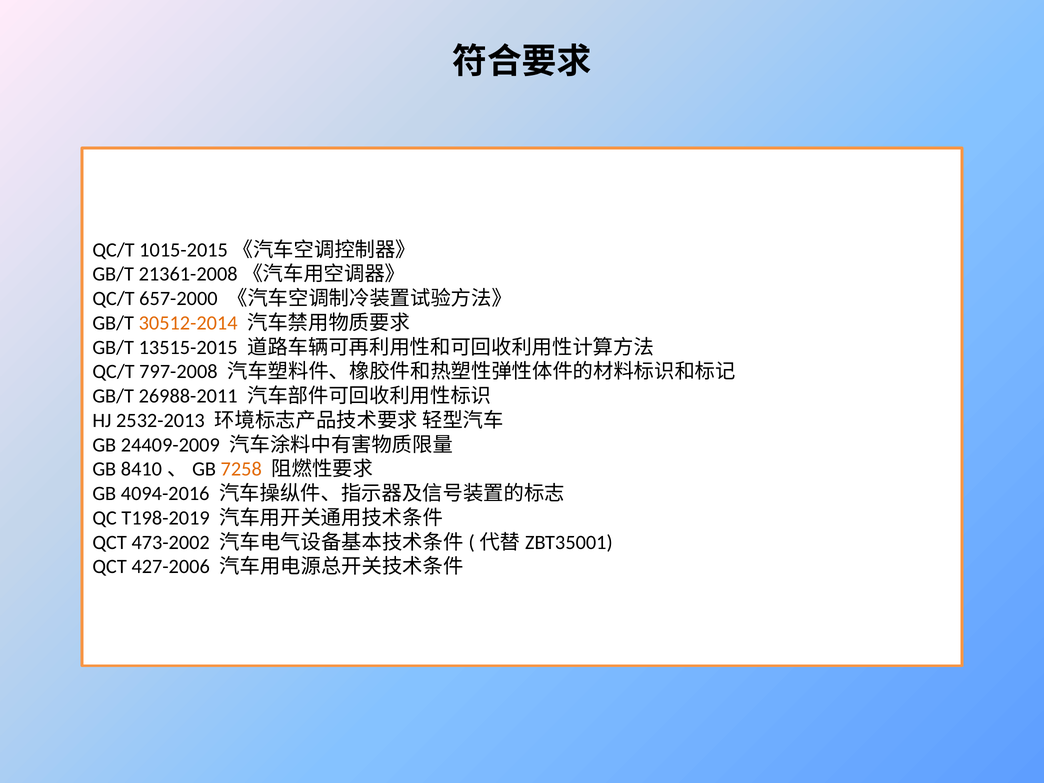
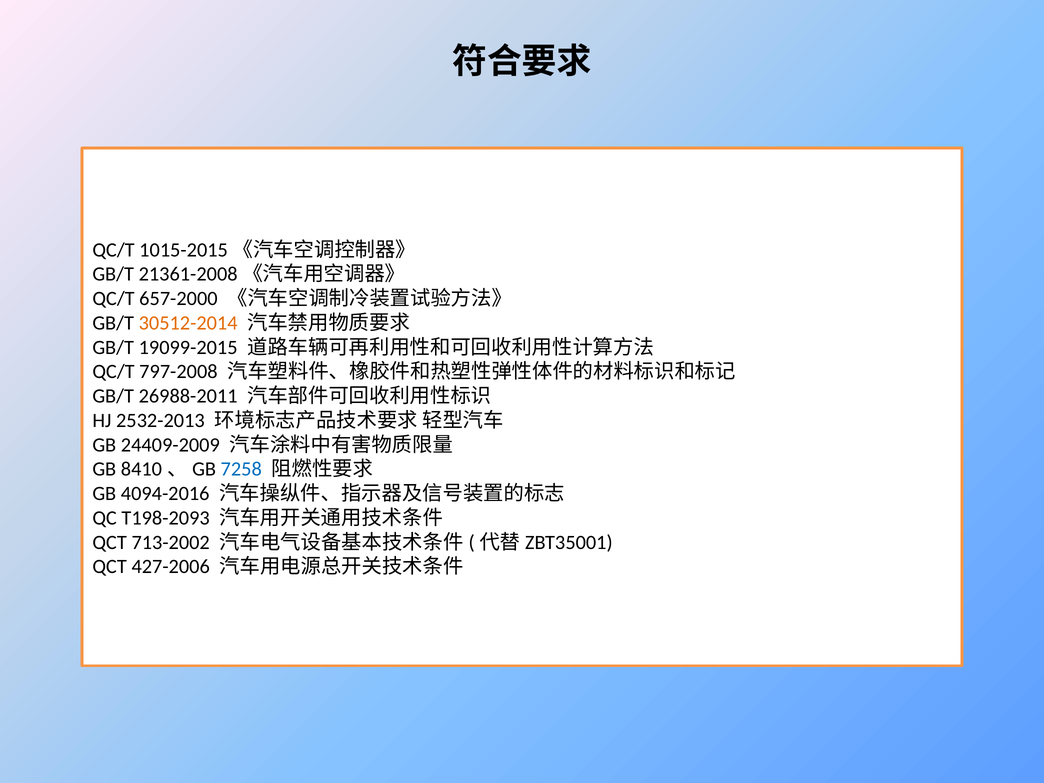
13515-2015: 13515-2015 -> 19099-2015 (188, 347)
7258 colour: orange -> blue (241, 469)
T198-2019: T198-2019 -> T198-2093 (166, 518)
473-2002: 473-2002 -> 713-2002 (171, 542)
